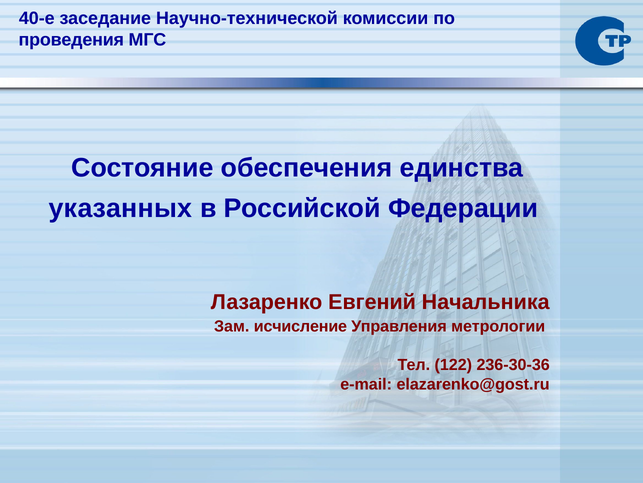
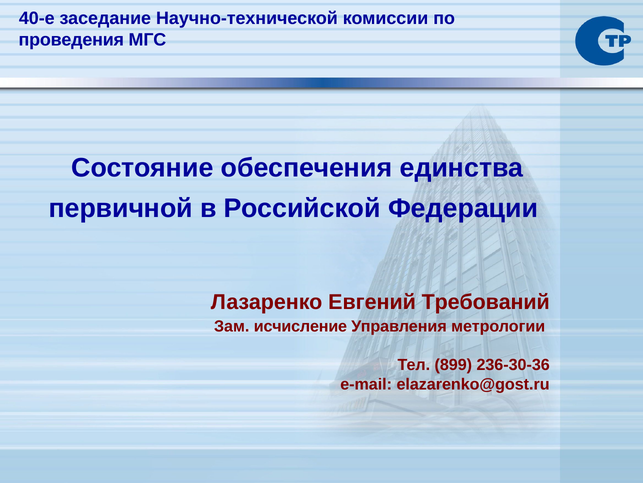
указанных: указанных -> первичной (121, 208)
Начальника: Начальника -> Требований (486, 302)
122: 122 -> 899 (453, 365)
